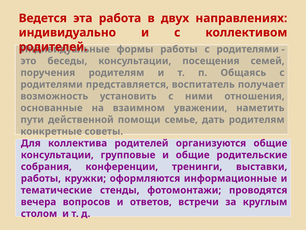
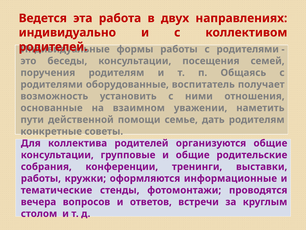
представляется: представляется -> оборудованные (127, 84)
